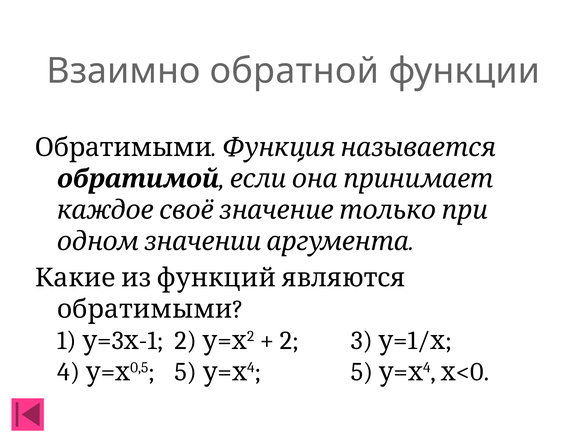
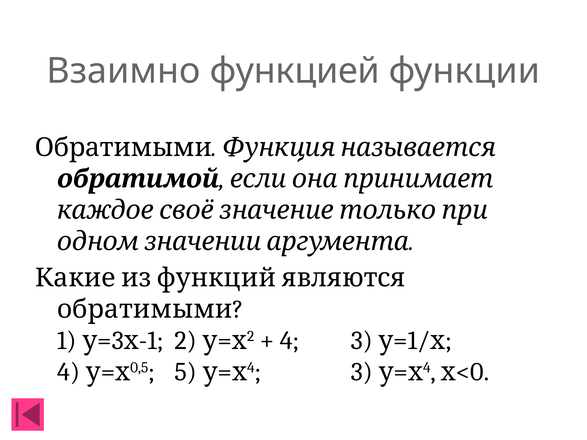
обратной: обратной -> функцией (295, 71)
2: 2 -> 4 (290, 341)
5: 5 -> 3 (362, 372)
